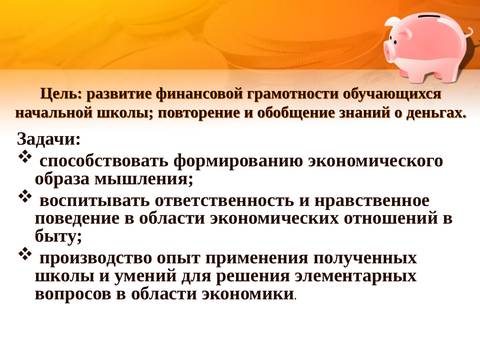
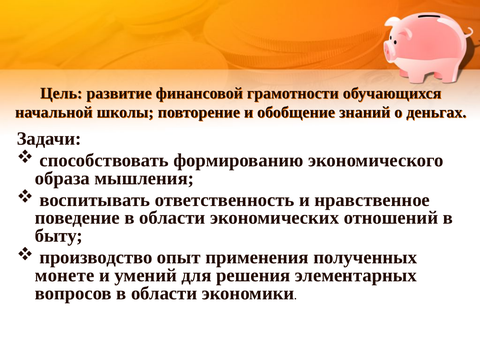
школы: школы -> монете (65, 275)
